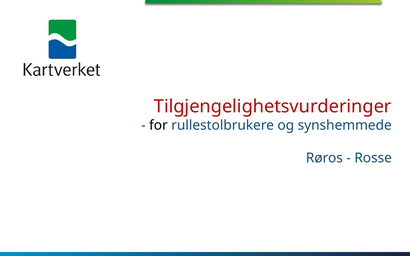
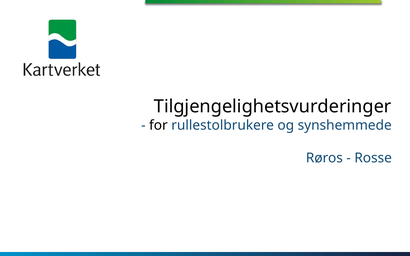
Tilgjengelighetsvurderinger colour: red -> black (273, 106)
